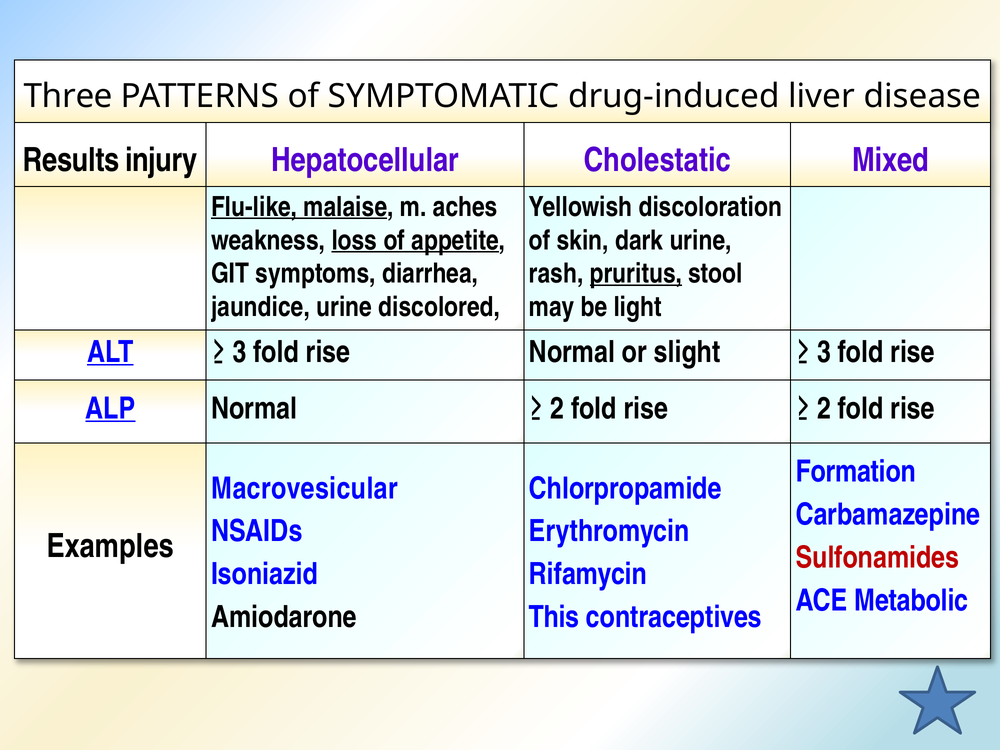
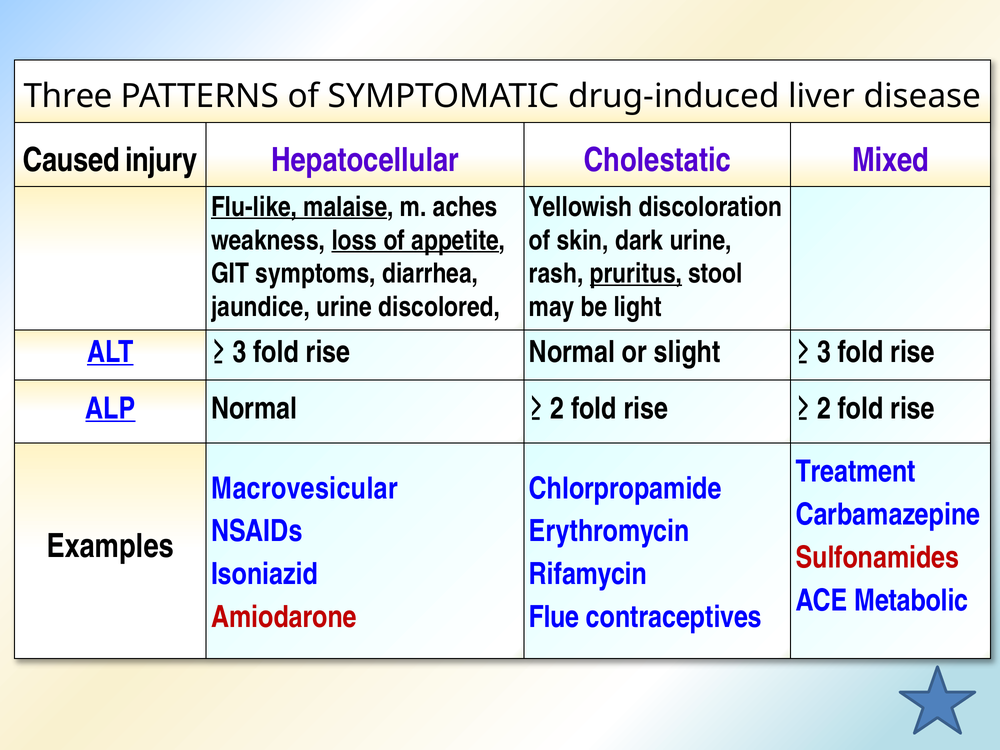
Results: Results -> Caused (71, 160)
Formation: Formation -> Treatment (856, 472)
Amiodarone colour: black -> red (284, 617)
This: This -> Flue (554, 617)
